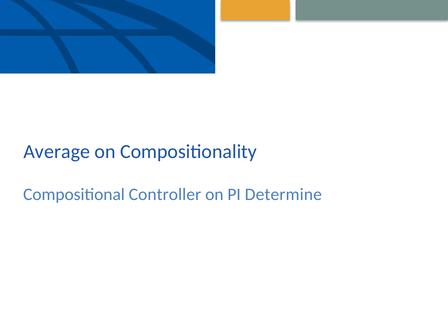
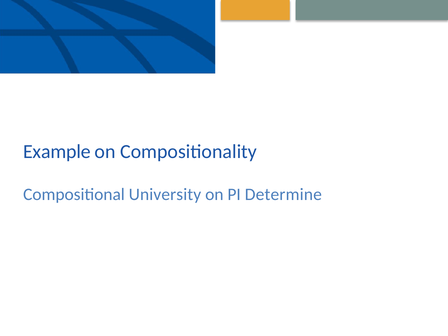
Average: Average -> Example (57, 152)
Controller: Controller -> University (165, 194)
